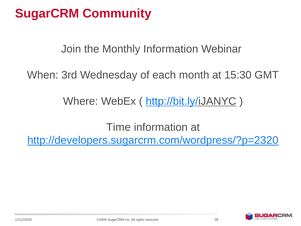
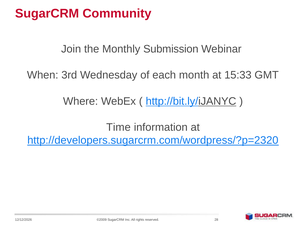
Monthly Information: Information -> Submission (171, 49)
15:30: 15:30 -> 15:33 (238, 75)
